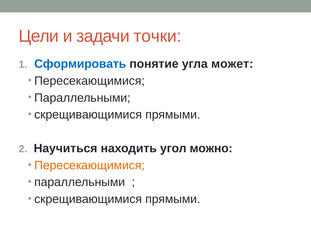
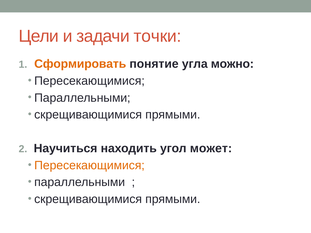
Сформировать colour: blue -> orange (80, 64)
может: может -> можно (232, 64)
можно: можно -> может (211, 149)
